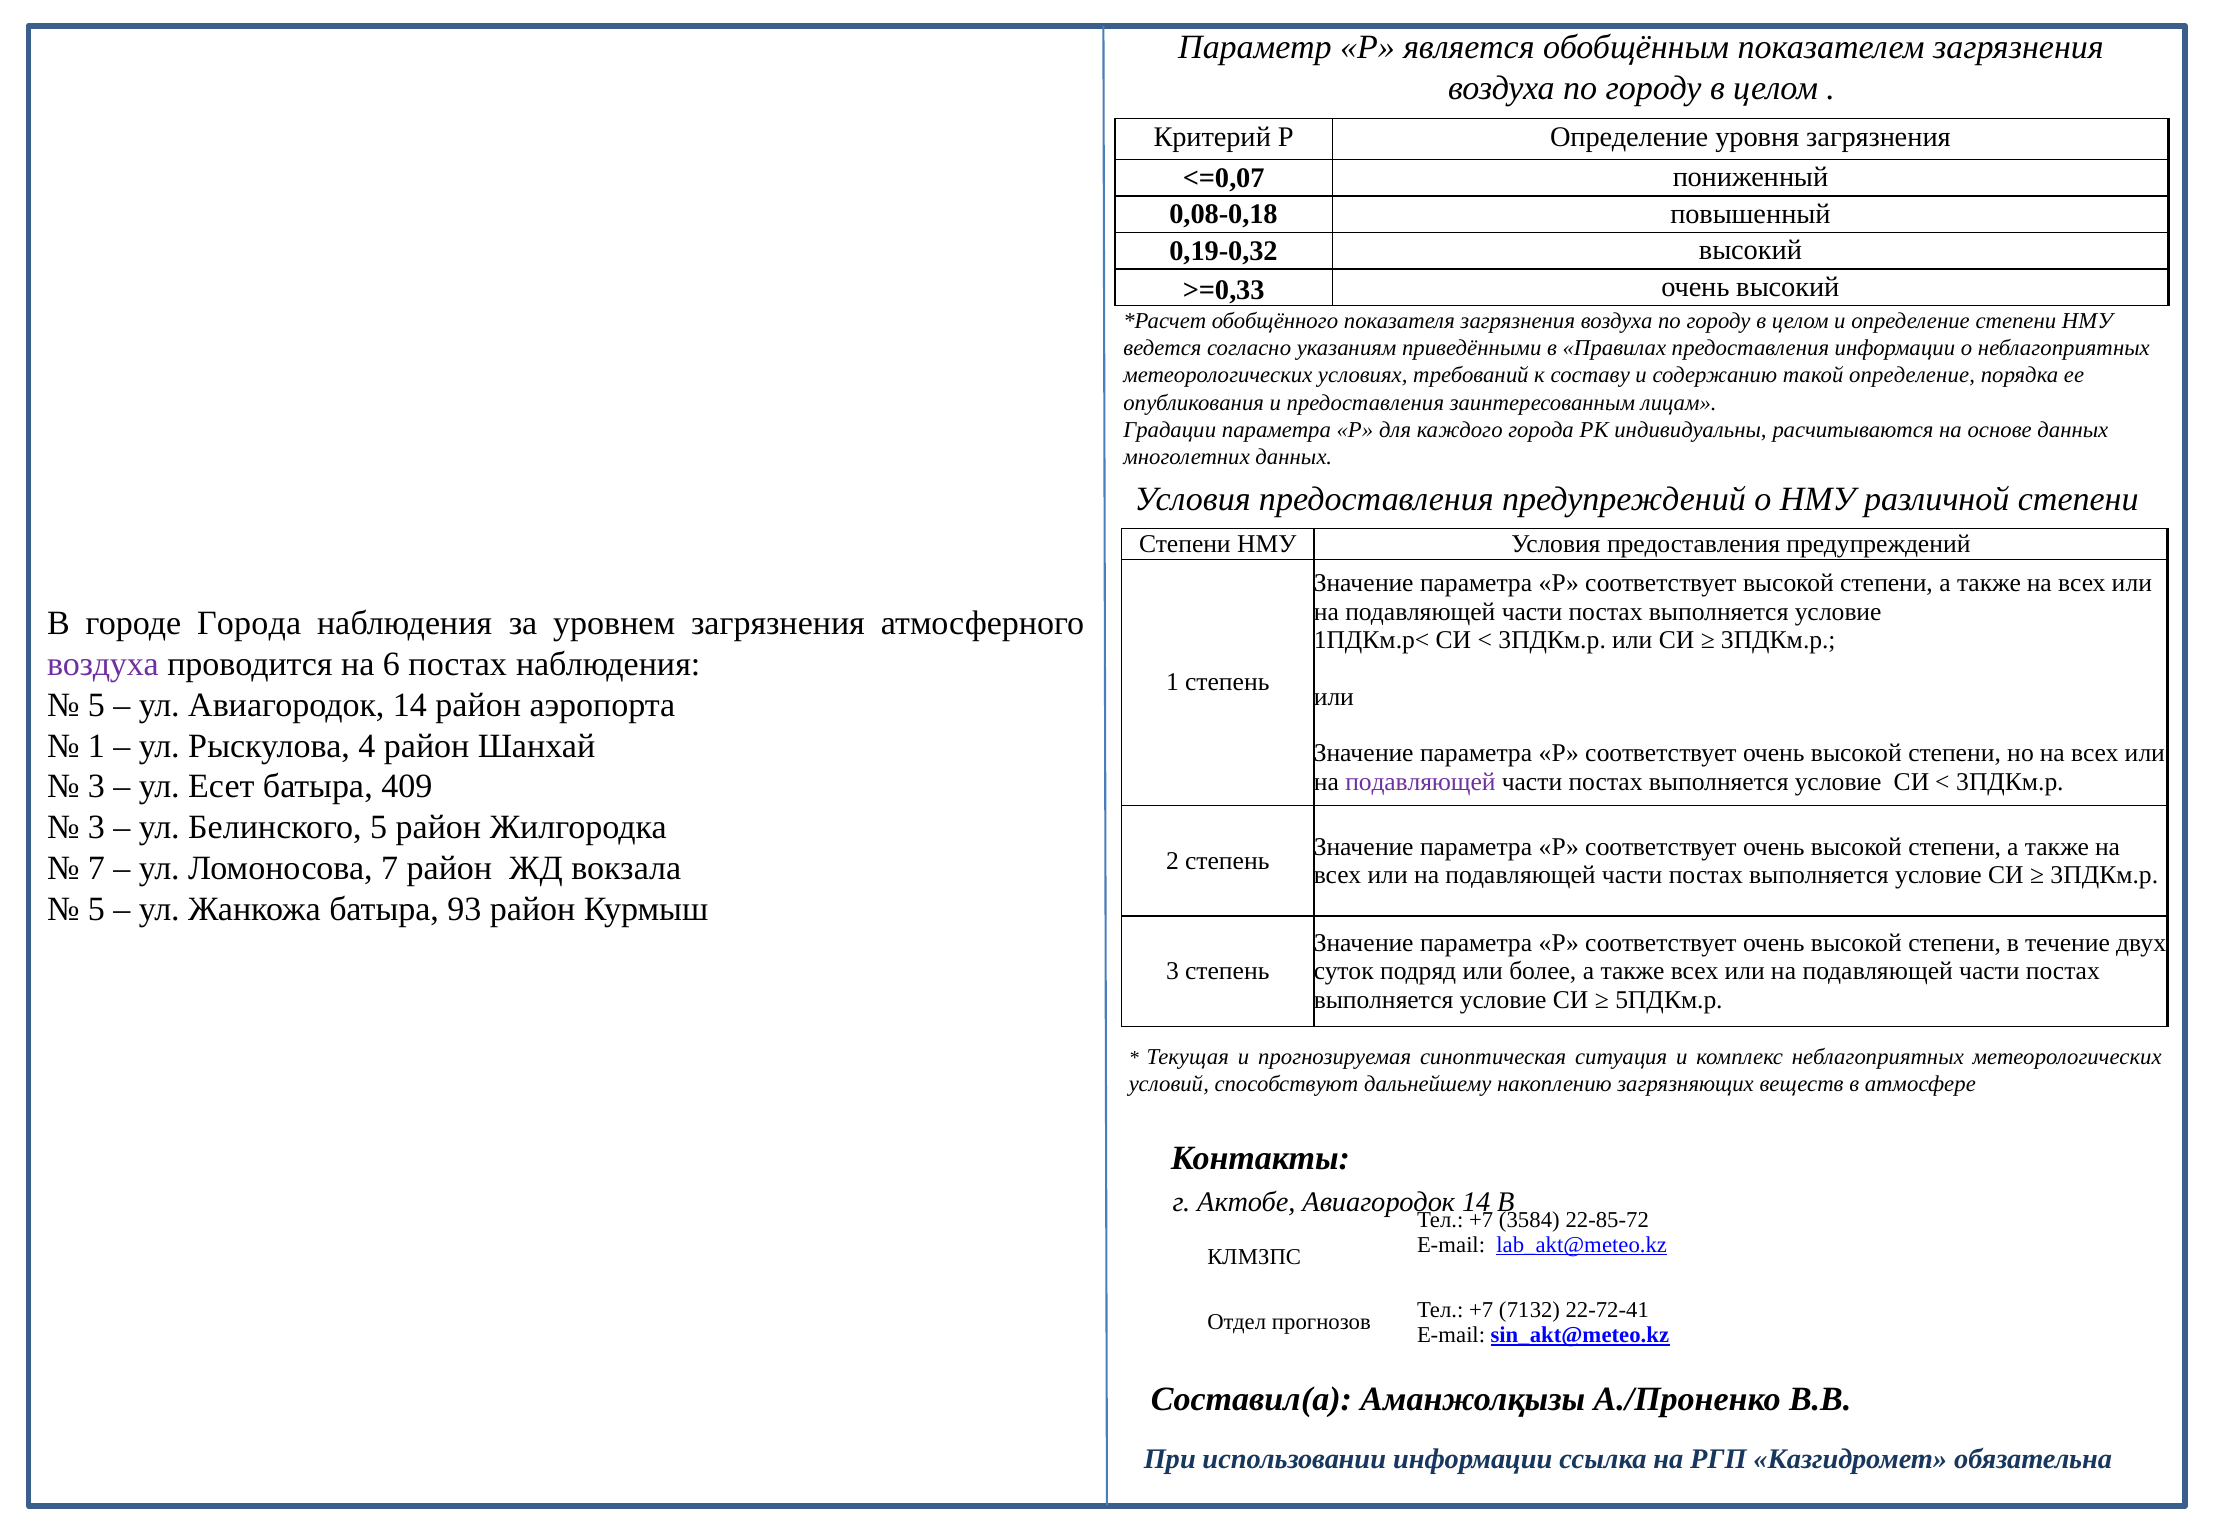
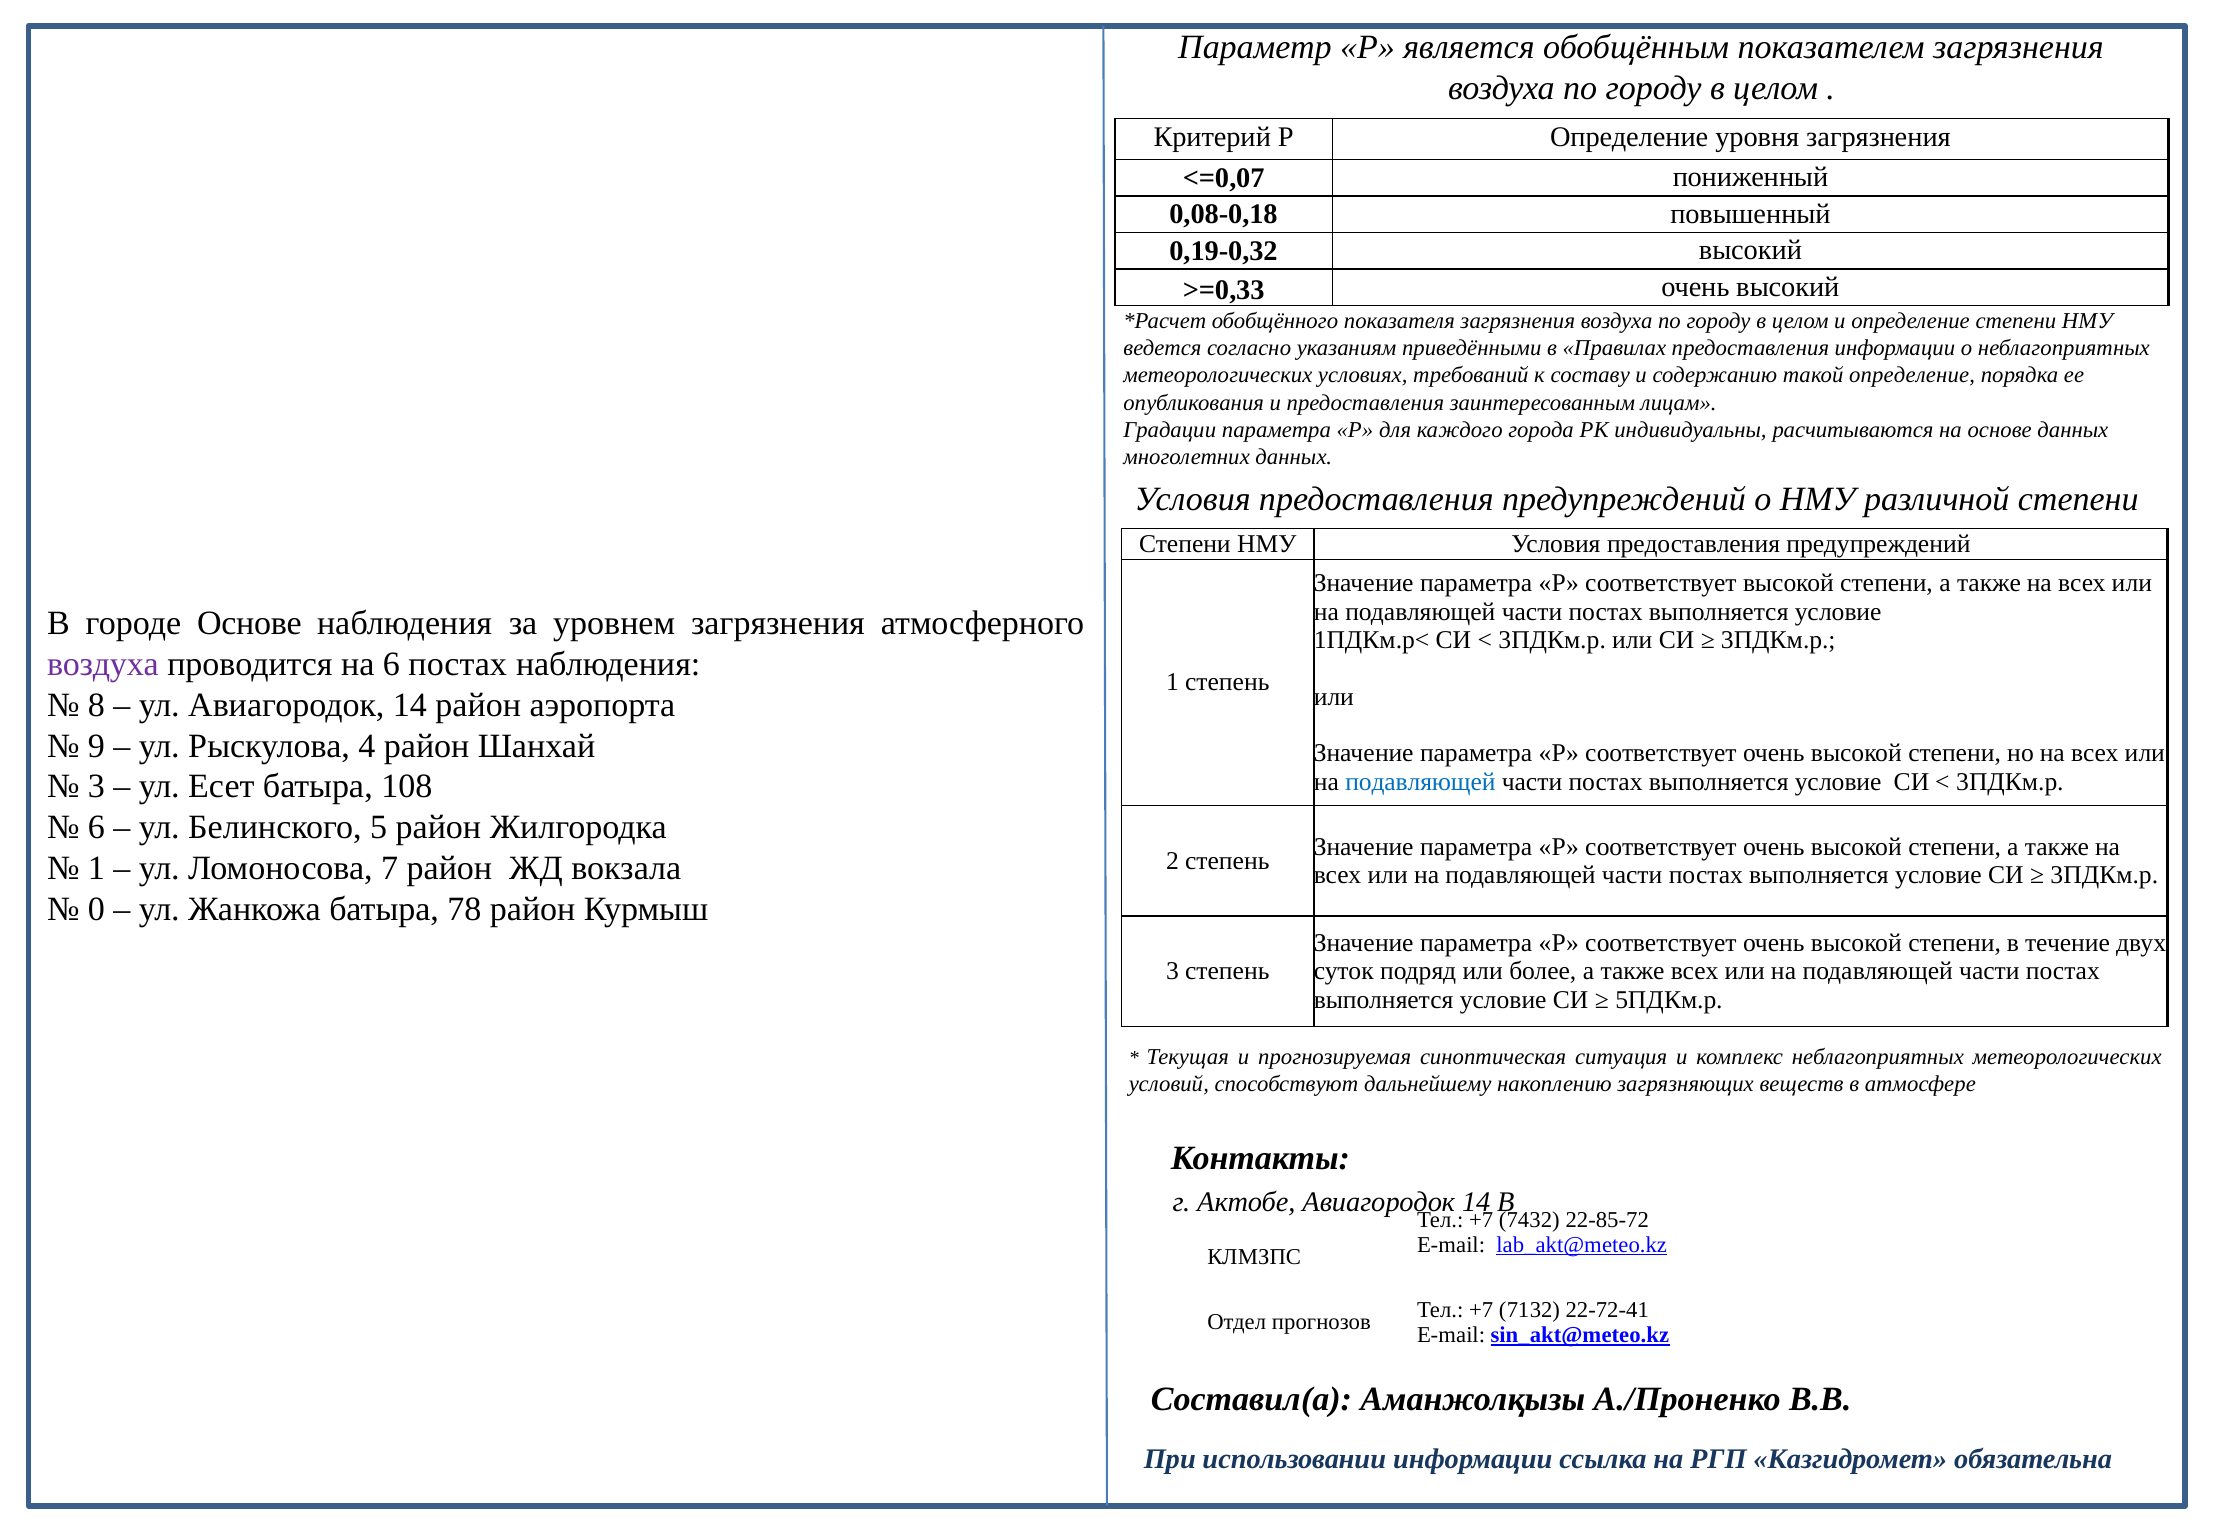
городе Города: Города -> Основе (249, 624)
5: 5 -> 8 (96, 705)
1: 1 -> 9 (96, 746)
подавляющей colour: purple -> blue (1420, 782)
409: 409 -> 108 (407, 787)
3: 3 -> 6 (96, 828)
7: 7 -> 1 (96, 869)
5: 5 -> 0 (96, 910)
93: 93 -> 78 (464, 910)
3584: 3584 -> 7432 (1529, 1220)
